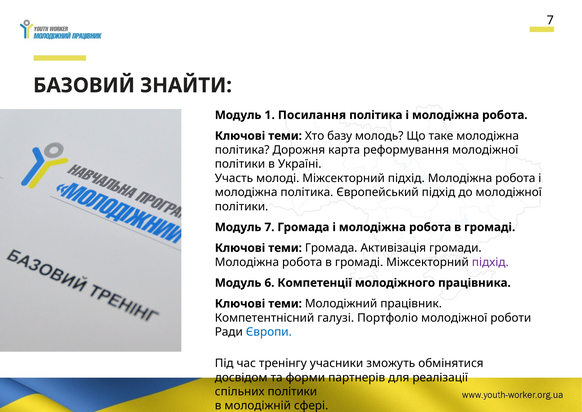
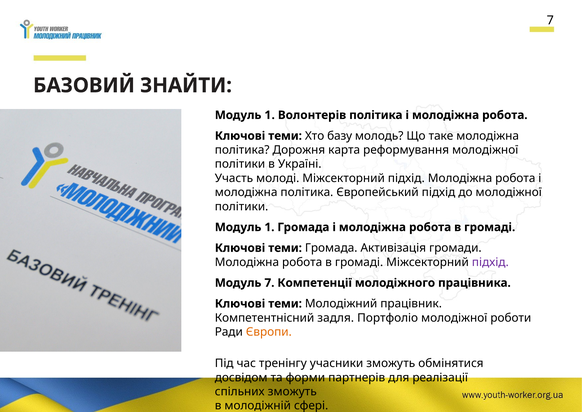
Посилання: Посилання -> Волонтерів (312, 115)
7: 7 -> 1 (269, 227)
Модуль 6: 6 -> 7 (269, 283)
галузі: галузі -> задля (336, 317)
Європи colour: blue -> orange (269, 332)
спільних політики: політики -> зможуть (292, 391)
